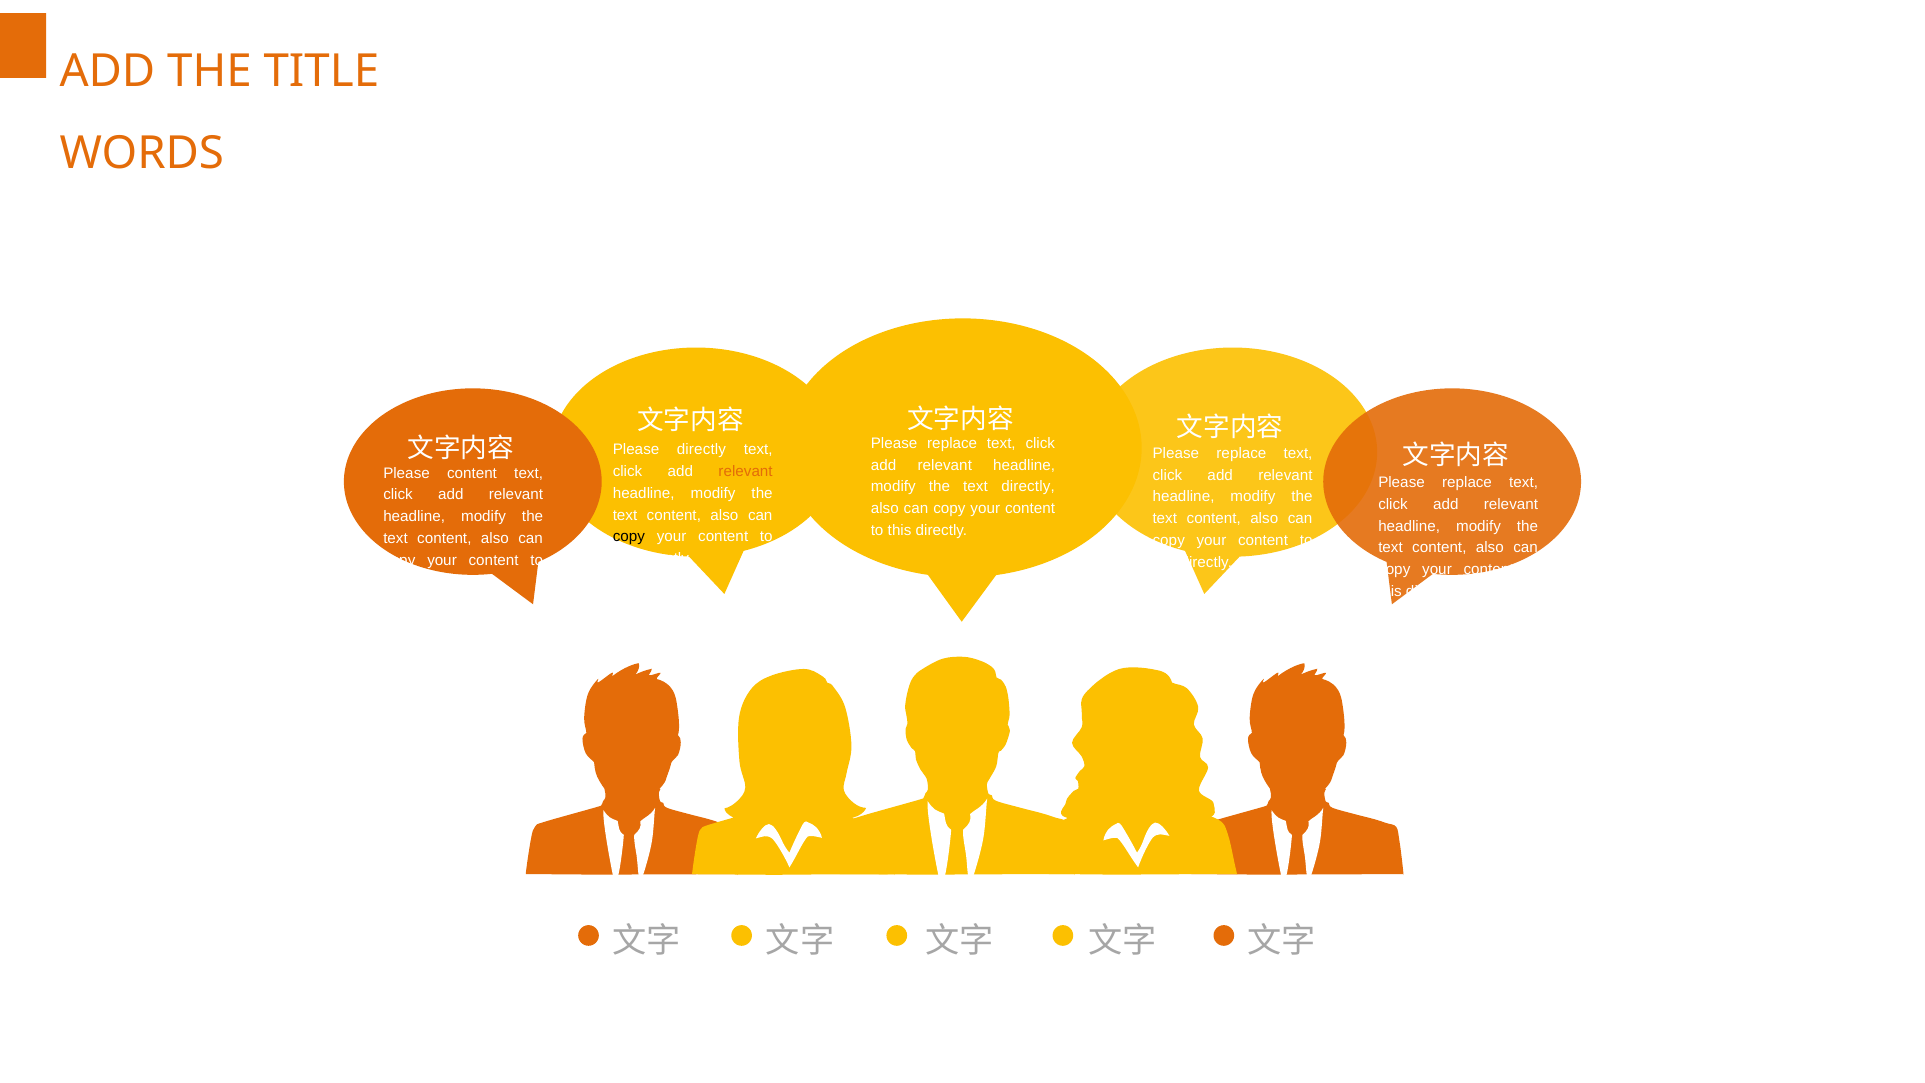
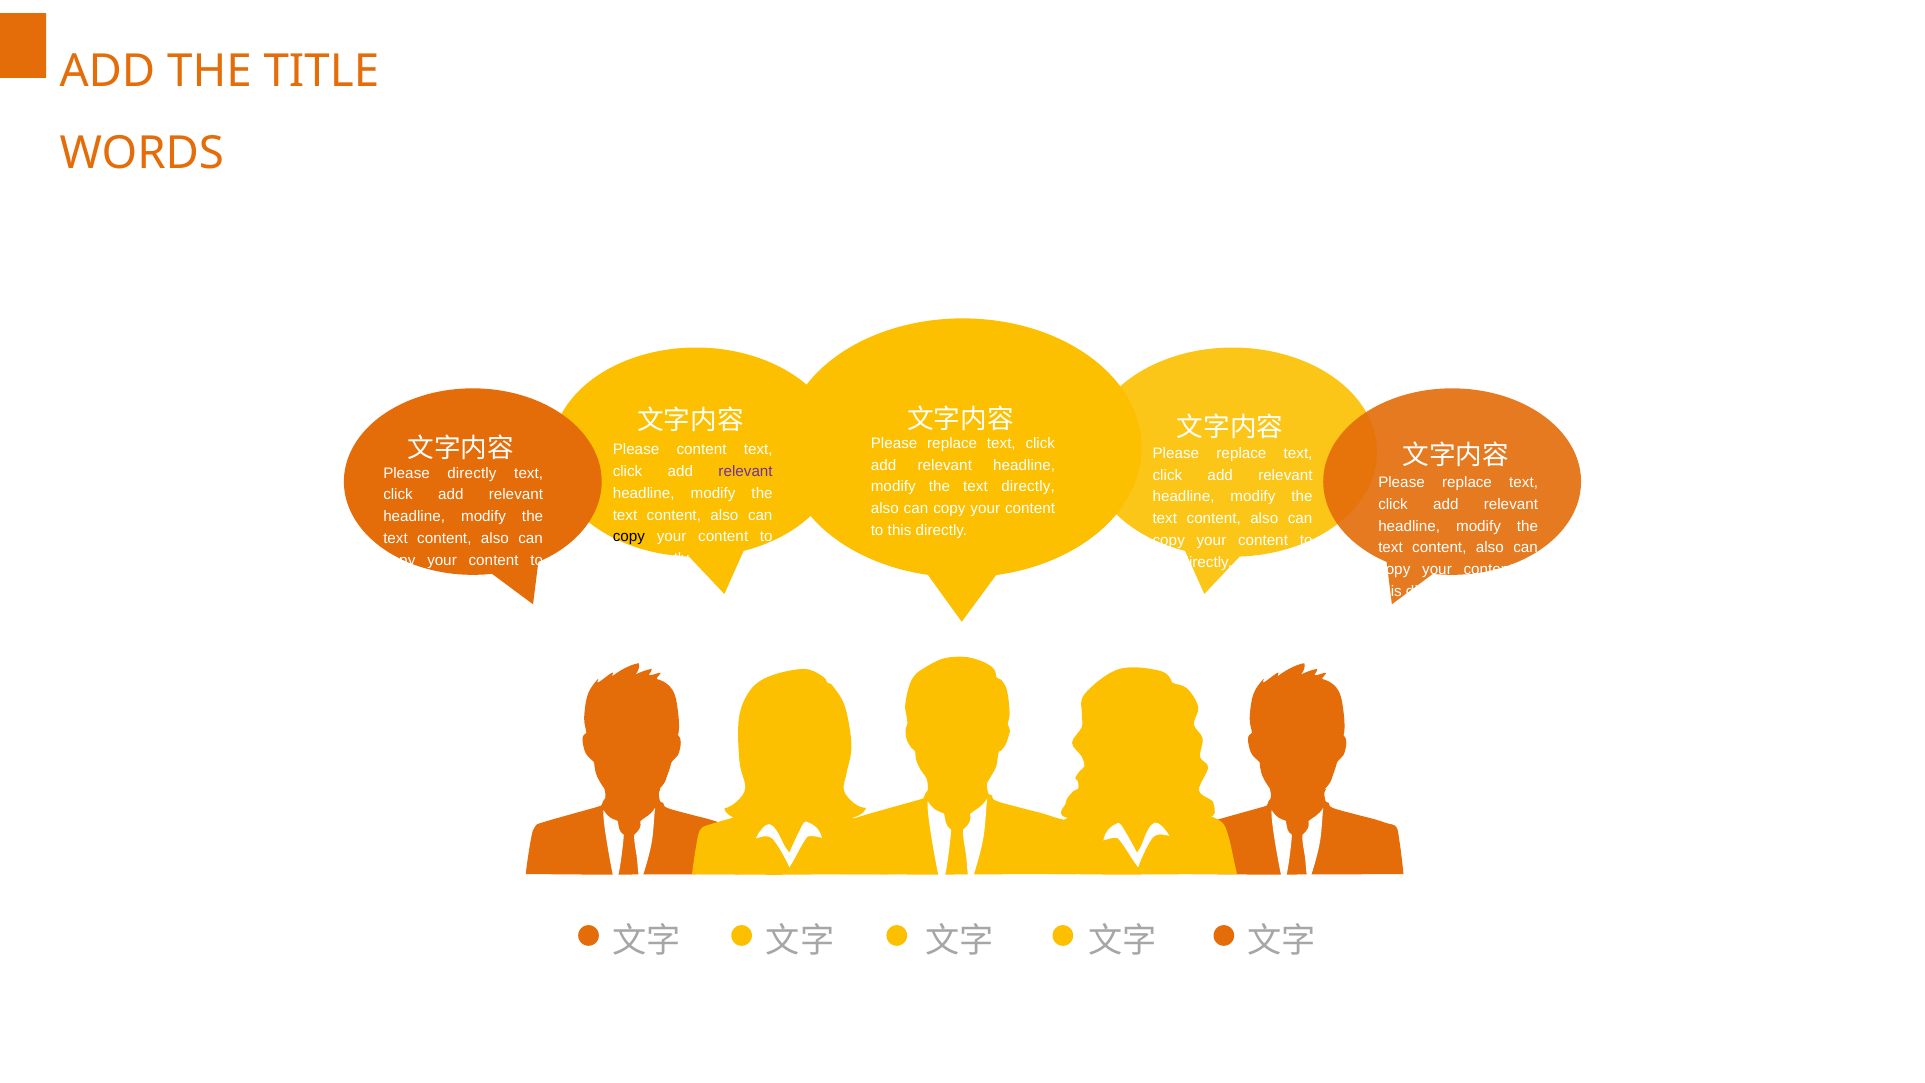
Please directly: directly -> content (702, 450)
relevant colour: orange -> purple (746, 471)
Please content: content -> directly (472, 473)
